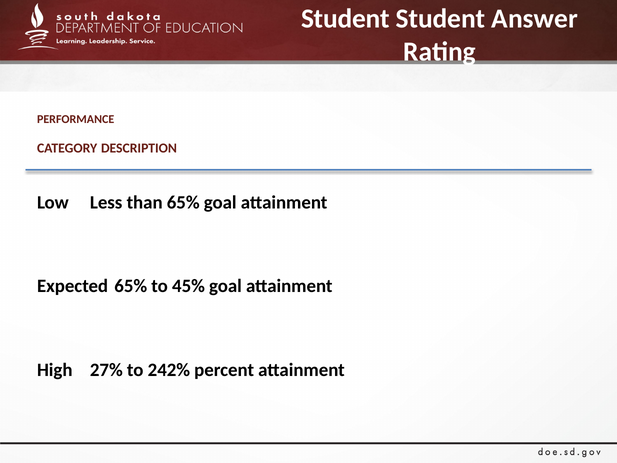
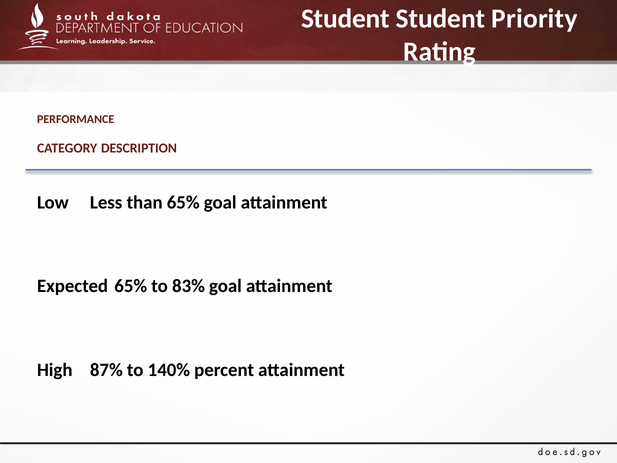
Answer: Answer -> Priority (535, 19)
45%: 45% -> 83% (189, 286)
27%: 27% -> 87% (106, 370)
242%: 242% -> 140% (169, 370)
